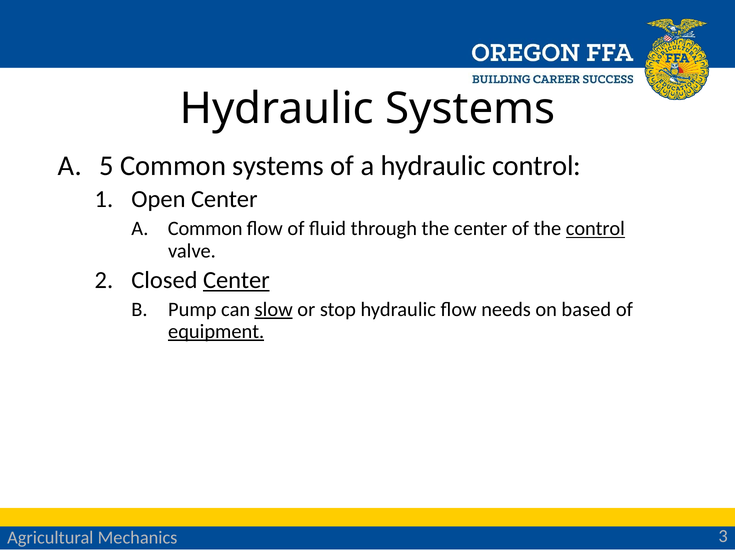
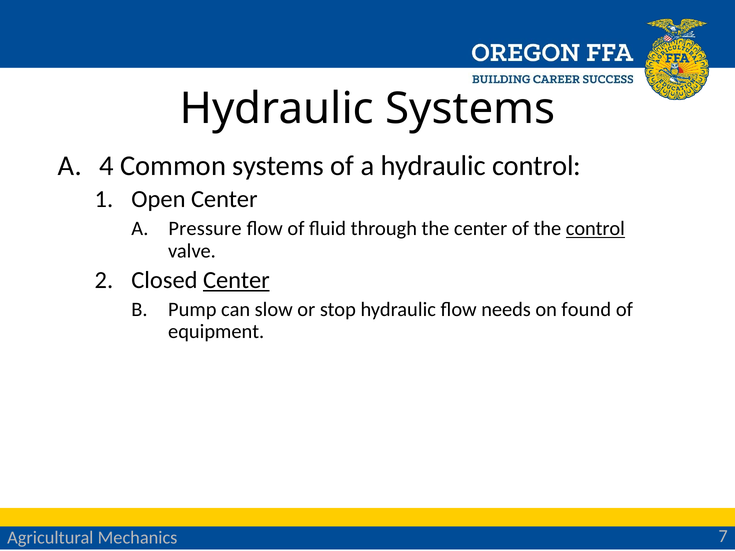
5: 5 -> 4 (106, 166)
A Common: Common -> Pressure (205, 229)
slow underline: present -> none (274, 310)
based: based -> found (586, 310)
equipment underline: present -> none (216, 332)
3: 3 -> 7 (723, 536)
